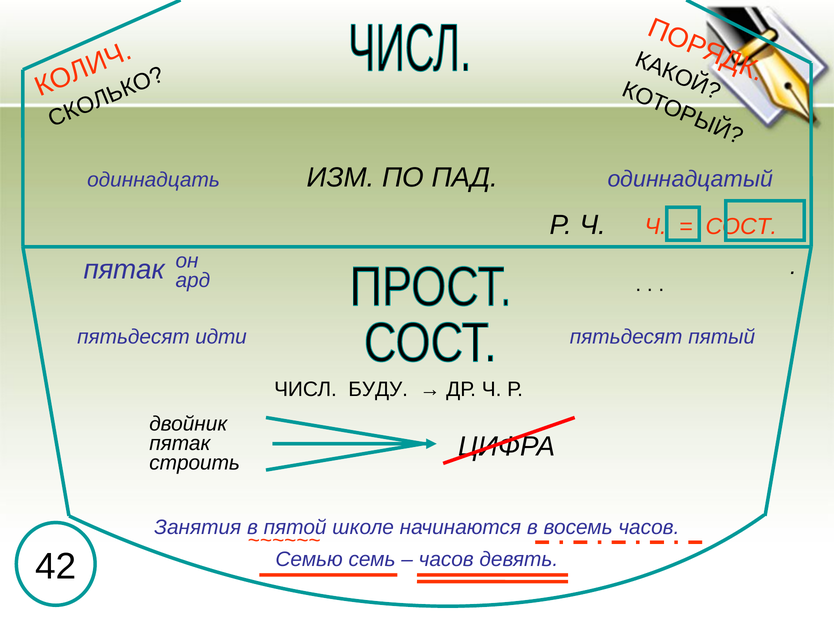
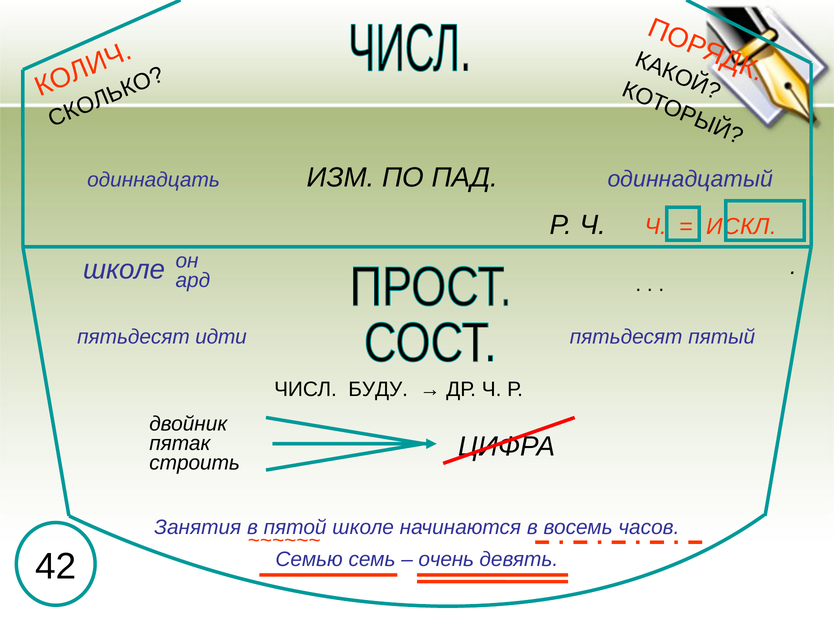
СОСТ: СОСТ -> ИСКЛ (741, 227)
пятак: пятак -> школе (124, 270)
часов: часов -> очень (446, 560)
